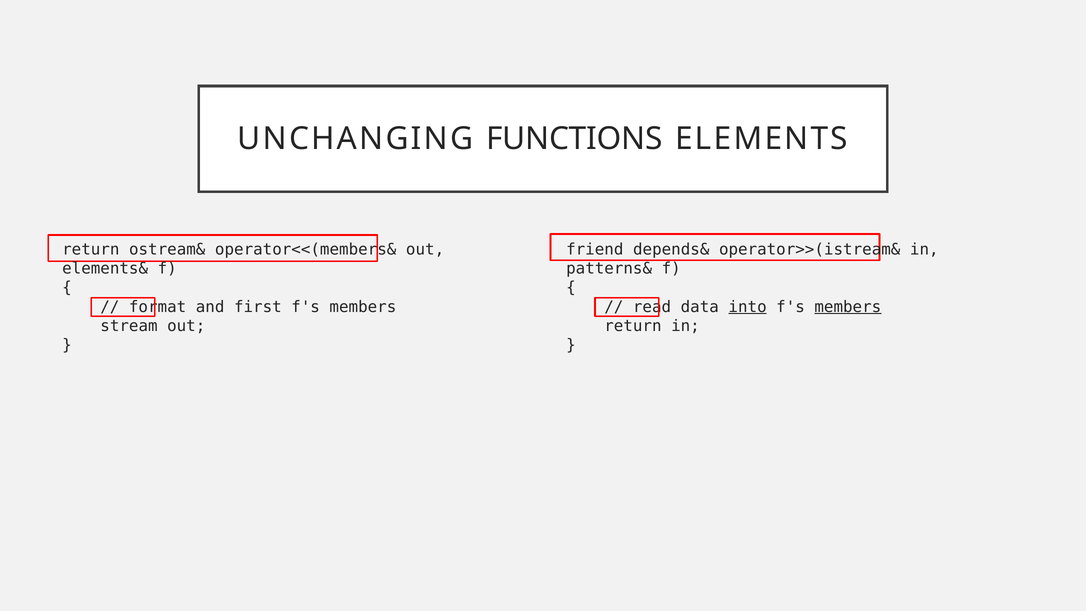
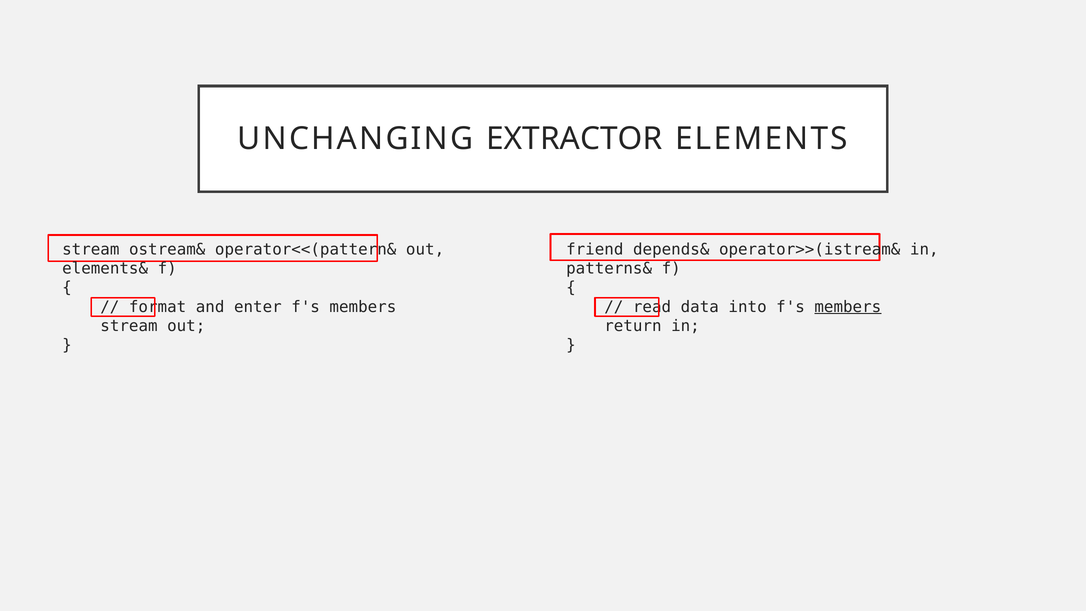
FUNCTIONS: FUNCTIONS -> EXTRACTOR (574, 139)
return: return -> stream (91, 250)
operator<<(members&: operator<<(members& -> operator<<(pattern& (306, 250)
first: first -> enter (258, 307)
into underline: present -> none (748, 307)
